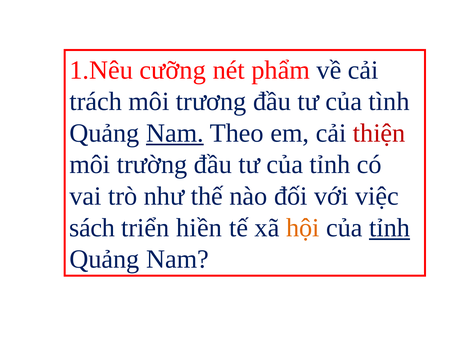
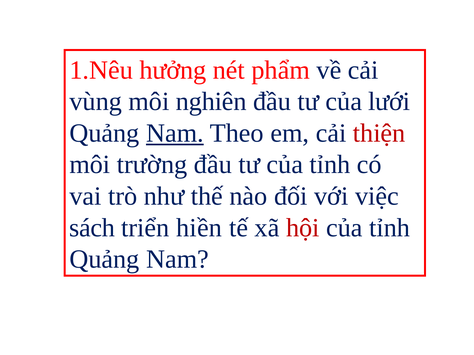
cưỡng: cưỡng -> hưởng (173, 70)
trách: trách -> vùng (96, 102)
trương: trương -> nghiên (211, 102)
tình: tình -> lưới (389, 102)
hội colour: orange -> red (303, 228)
tỉnh underline: present -> none (390, 228)
